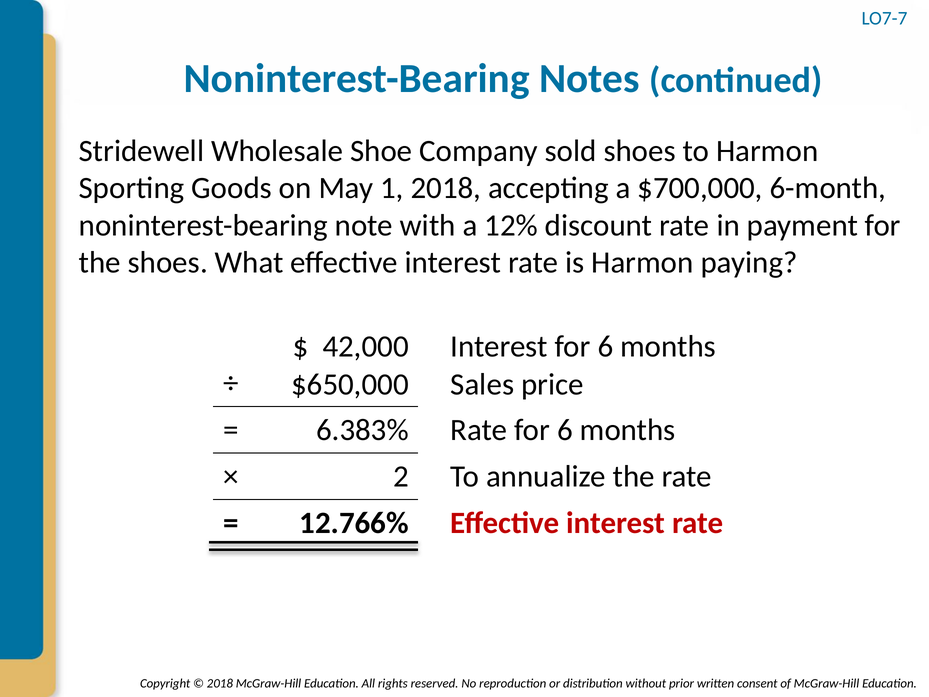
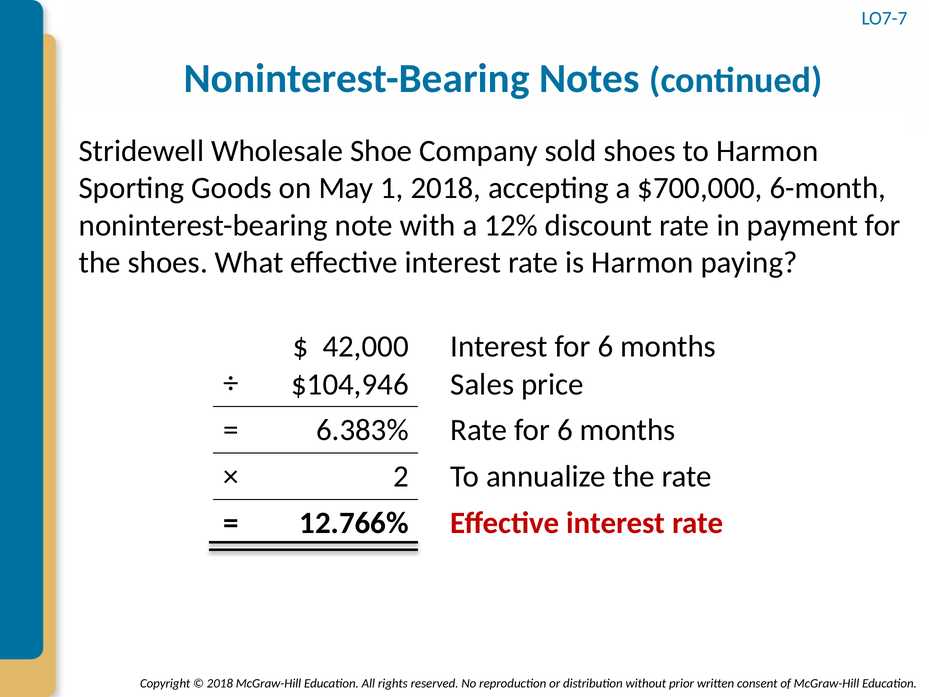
$650,000: $650,000 -> $104,946 (350, 384)
